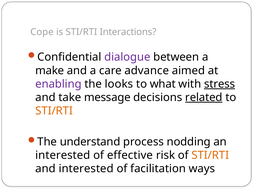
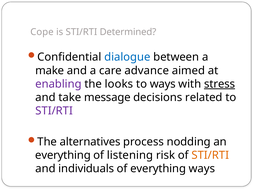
Interactions: Interactions -> Determined (128, 32)
dialogue colour: purple -> blue (127, 57)
to what: what -> ways (163, 84)
related underline: present -> none (204, 98)
STI/RTI colour: orange -> purple (54, 111)
understand: understand -> alternatives (90, 142)
interested: interested -> everything (63, 156)
effective: effective -> listening (130, 156)
and interested: interested -> individuals (86, 169)
of facilitation: facilitation -> everything (158, 169)
